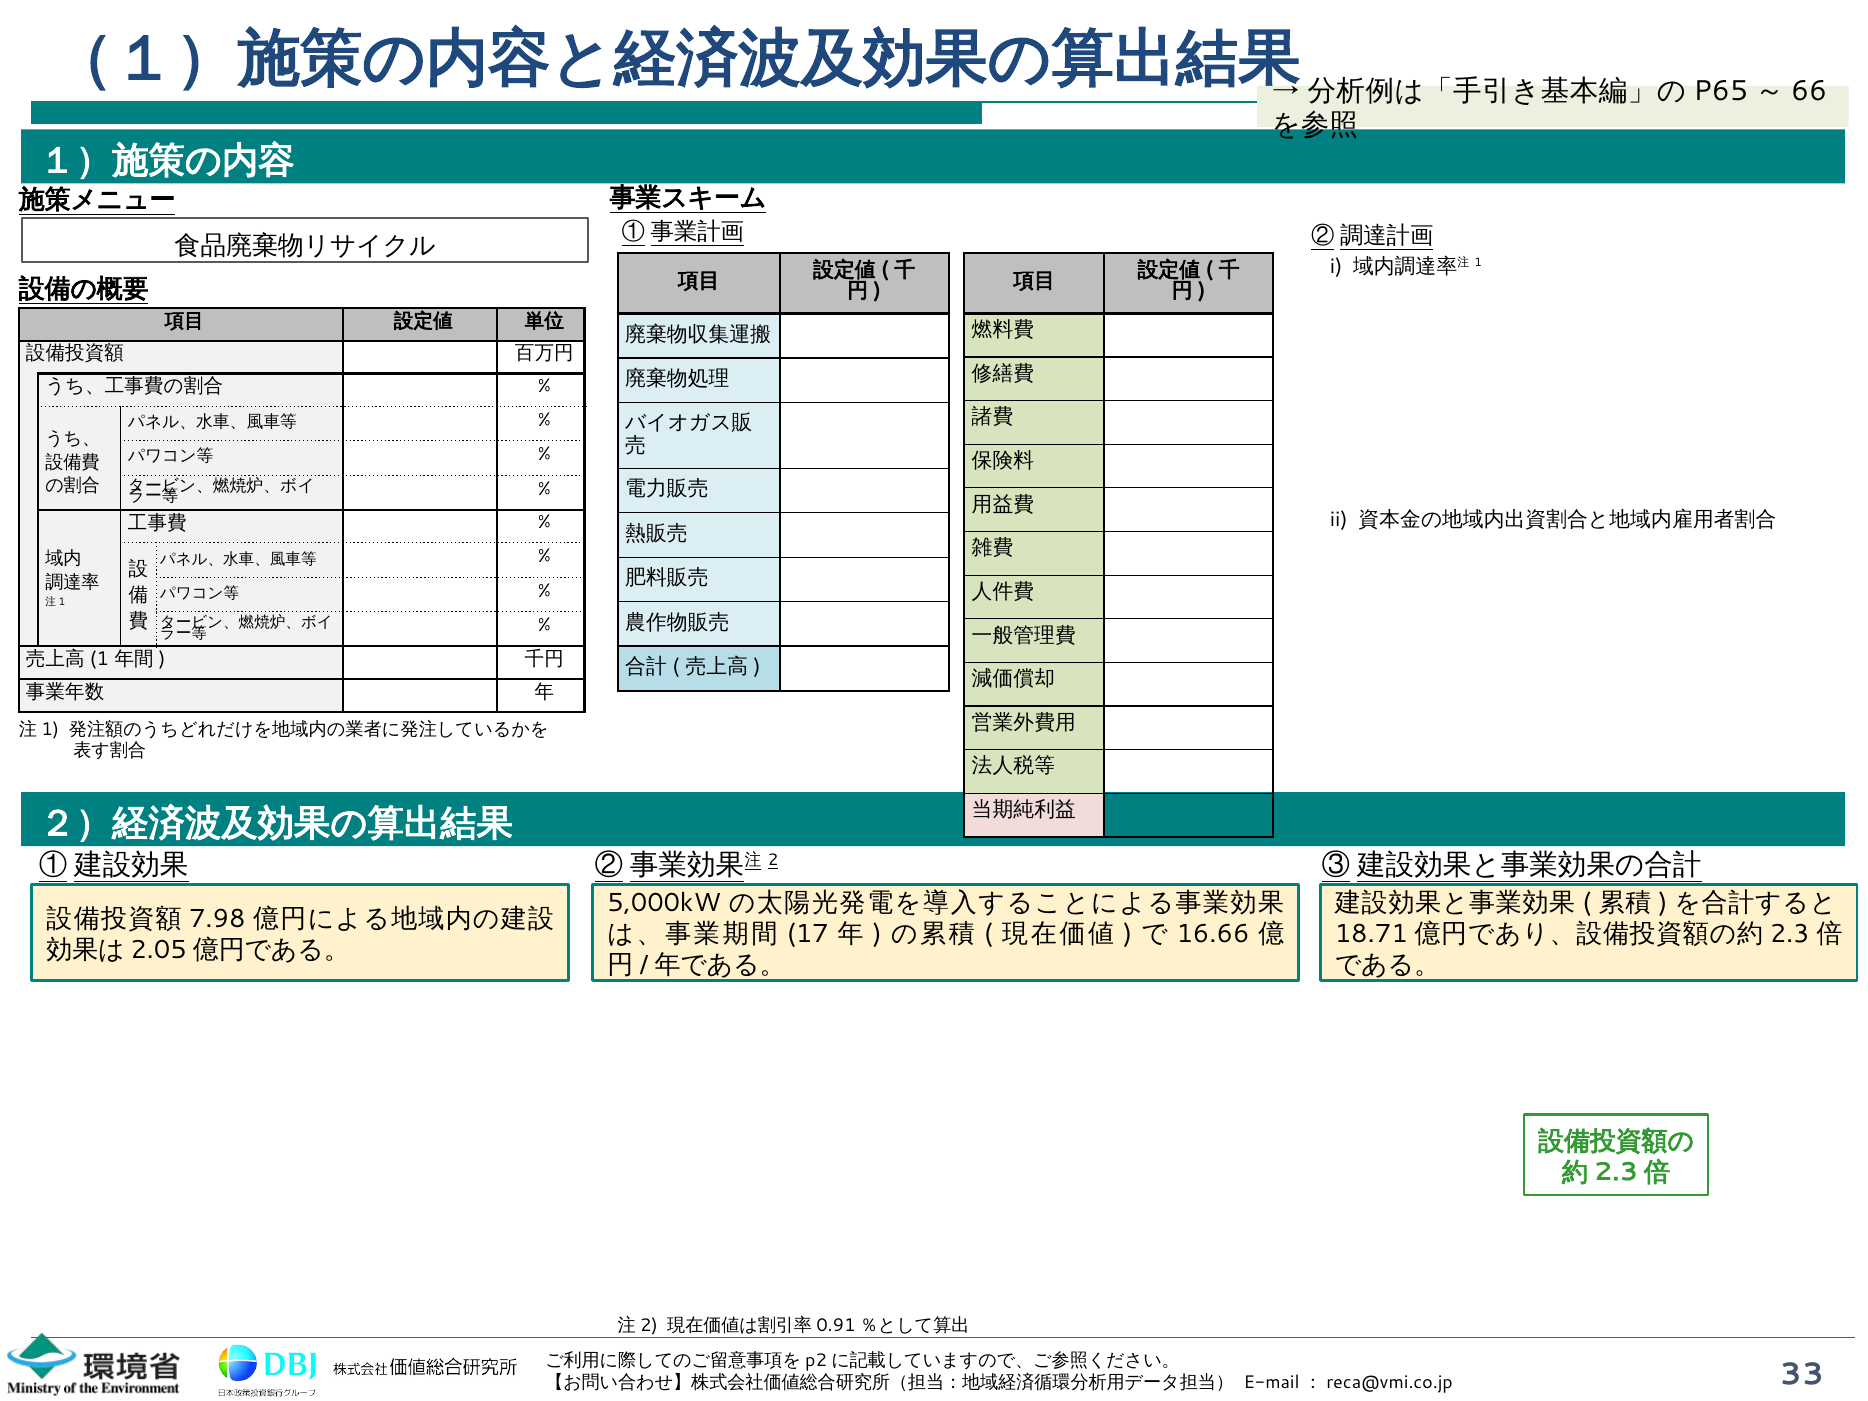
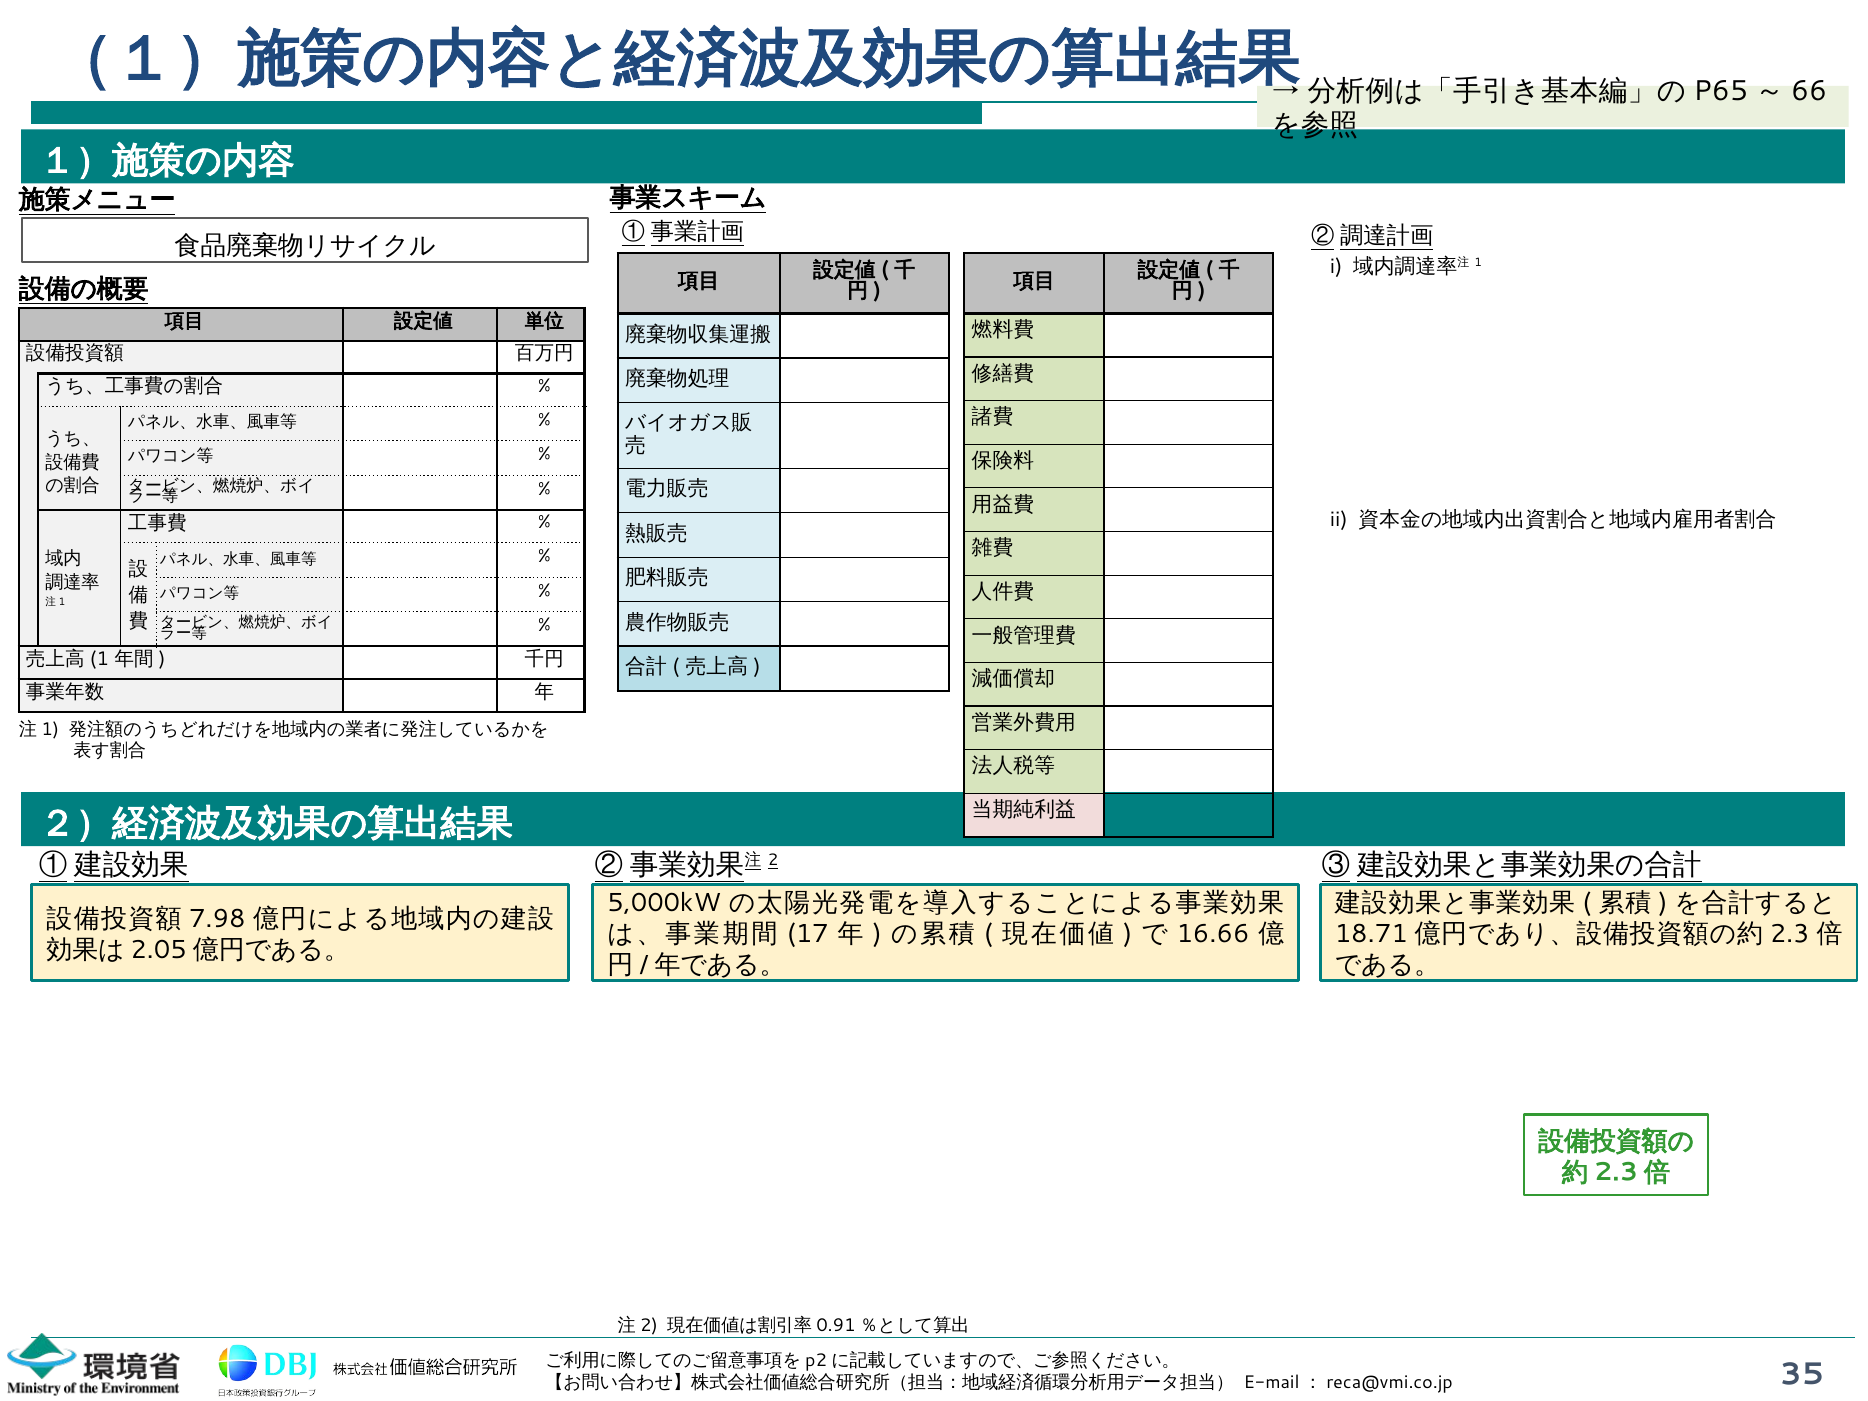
33: 33 -> 35 (1802, 1375)
